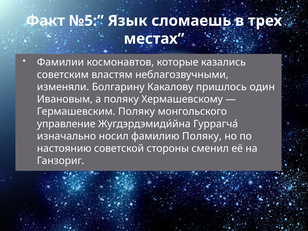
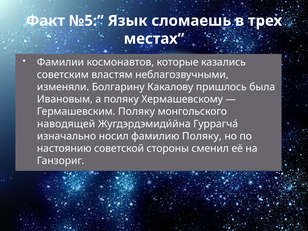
один: один -> была (262, 87)
управление: управление -> наводящей (66, 124)
